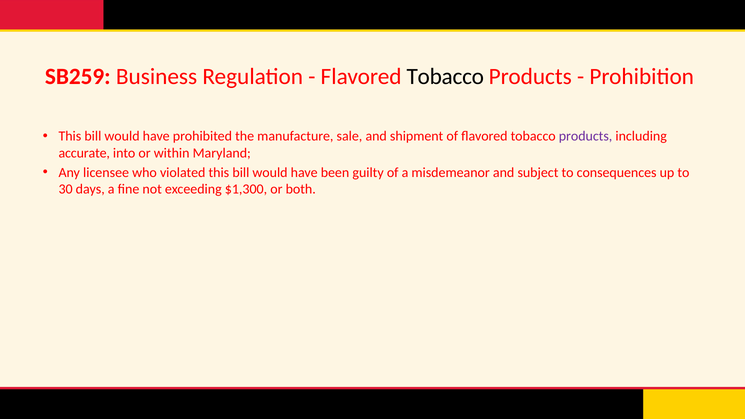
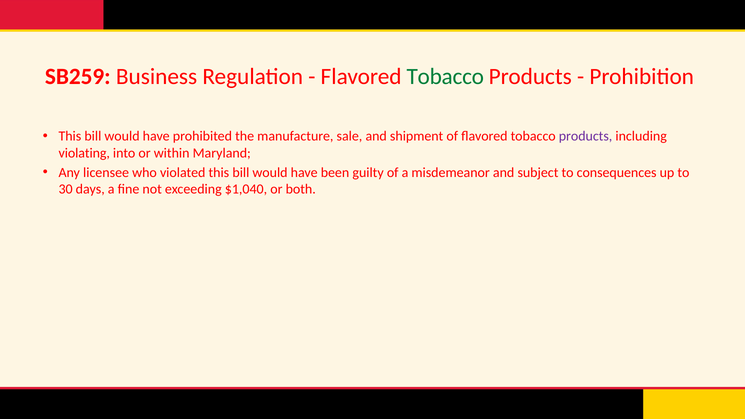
Tobacco colour: black -> green (445, 77)
accurate: accurate -> violating (84, 153)
$1,300: $1,300 -> $1,040 (246, 189)
